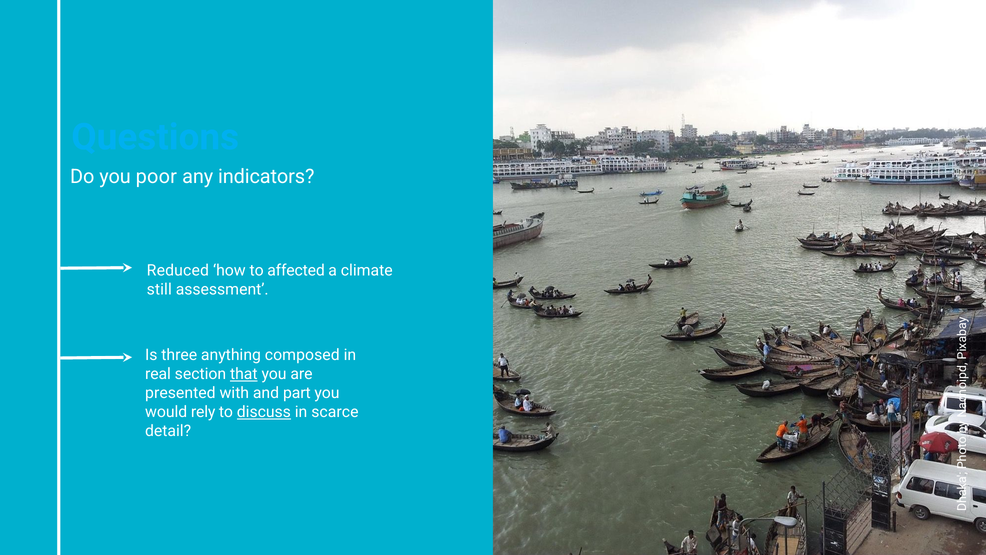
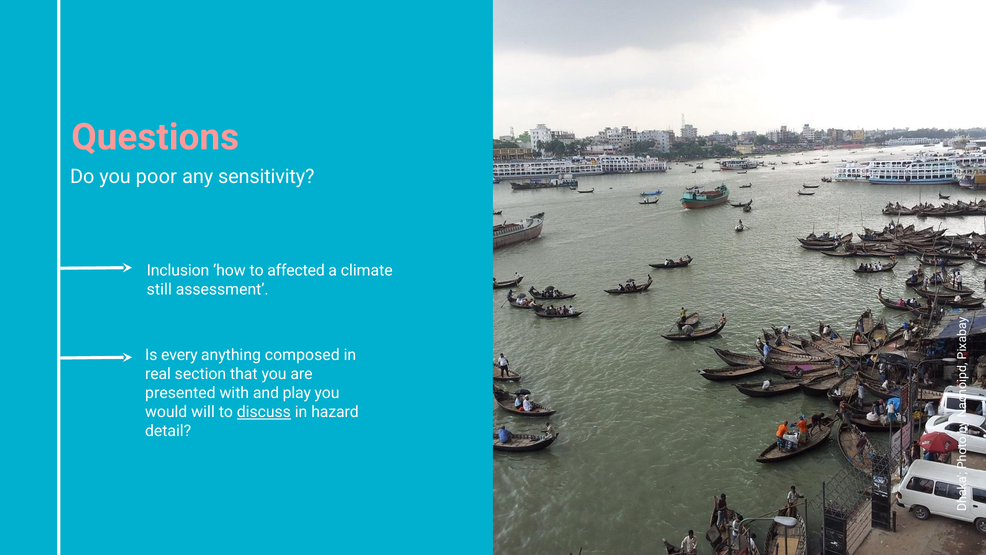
Questions colour: light blue -> pink (155, 137)
indicators: indicators -> sensitivity (266, 176)
Reduced: Reduced -> Inclusion (178, 270)
three: three -> every (179, 355)
that underline: present -> none (244, 374)
part: part -> play (297, 393)
rely: rely -> will (203, 412)
scarce: scarce -> hazard (335, 412)
